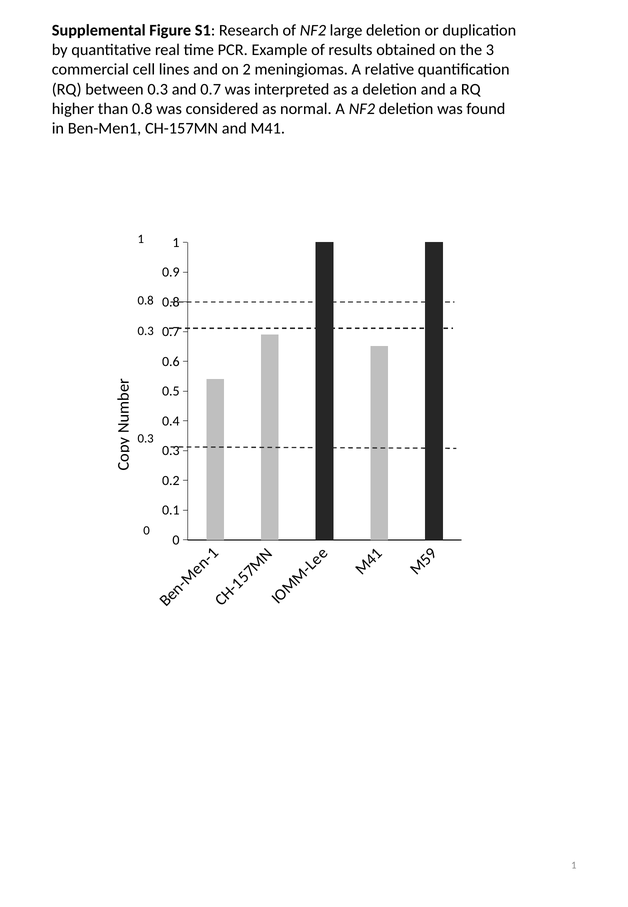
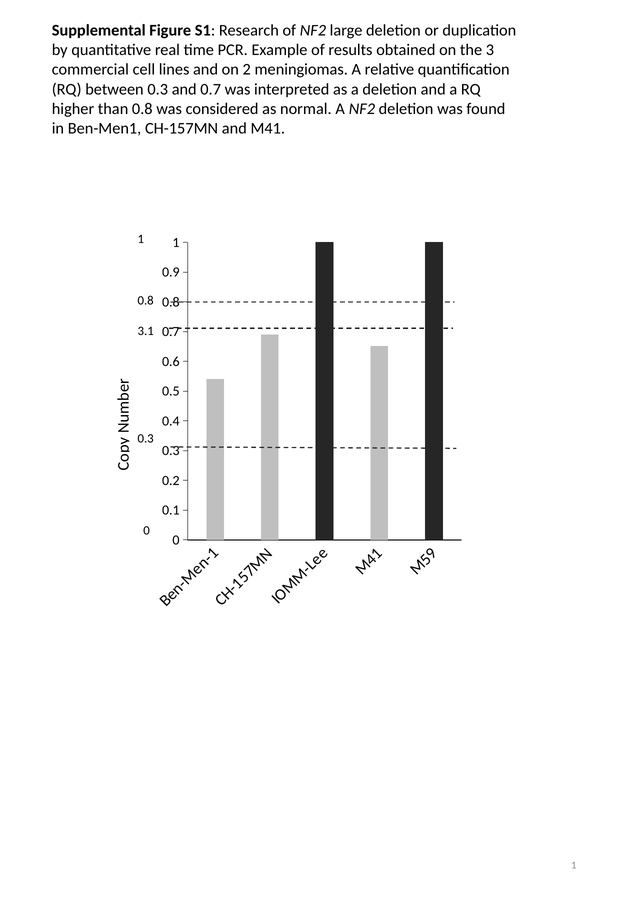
0.3: 0.3 -> 3.1 (146, 331)
